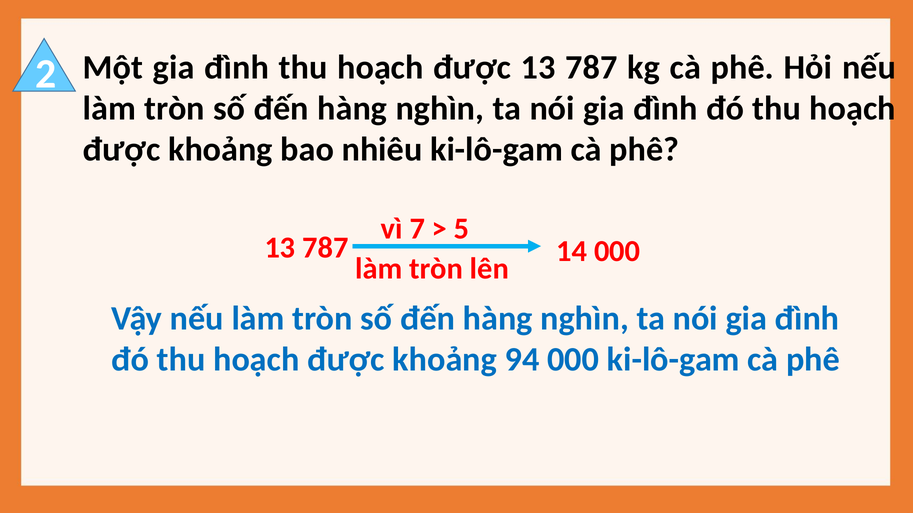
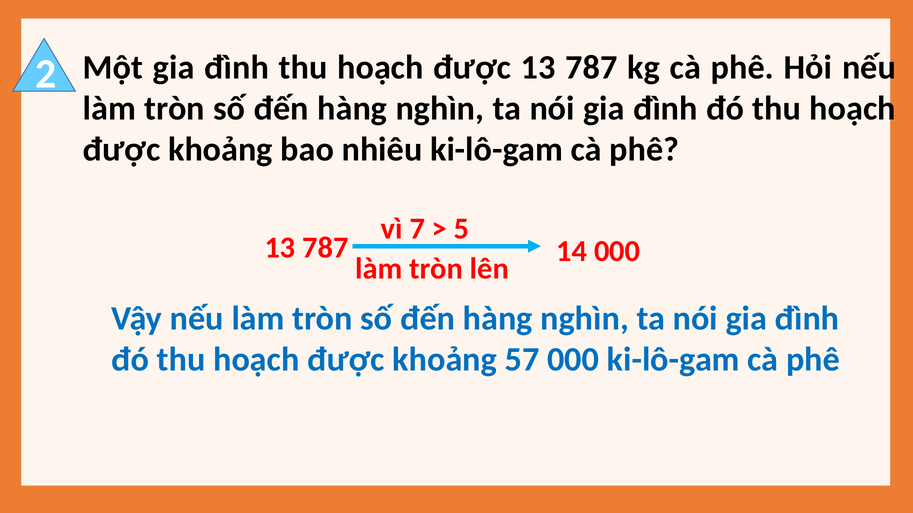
94: 94 -> 57 (522, 360)
